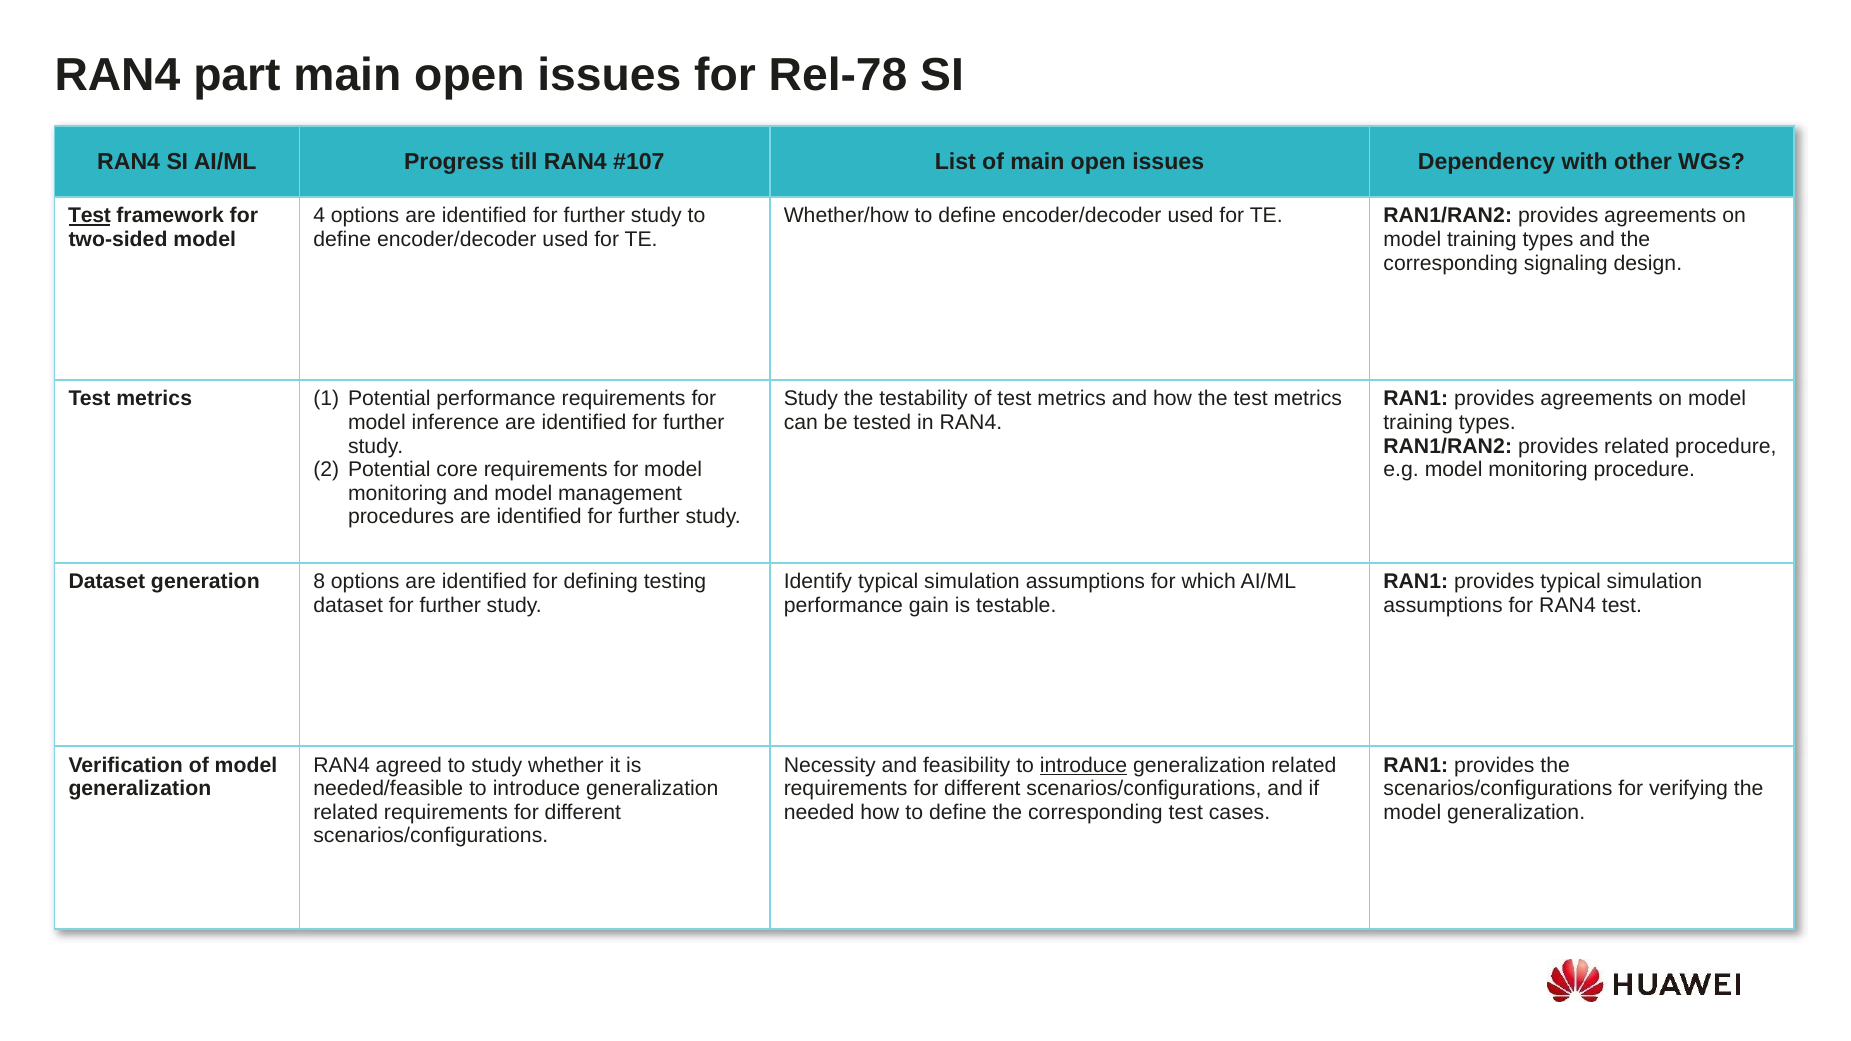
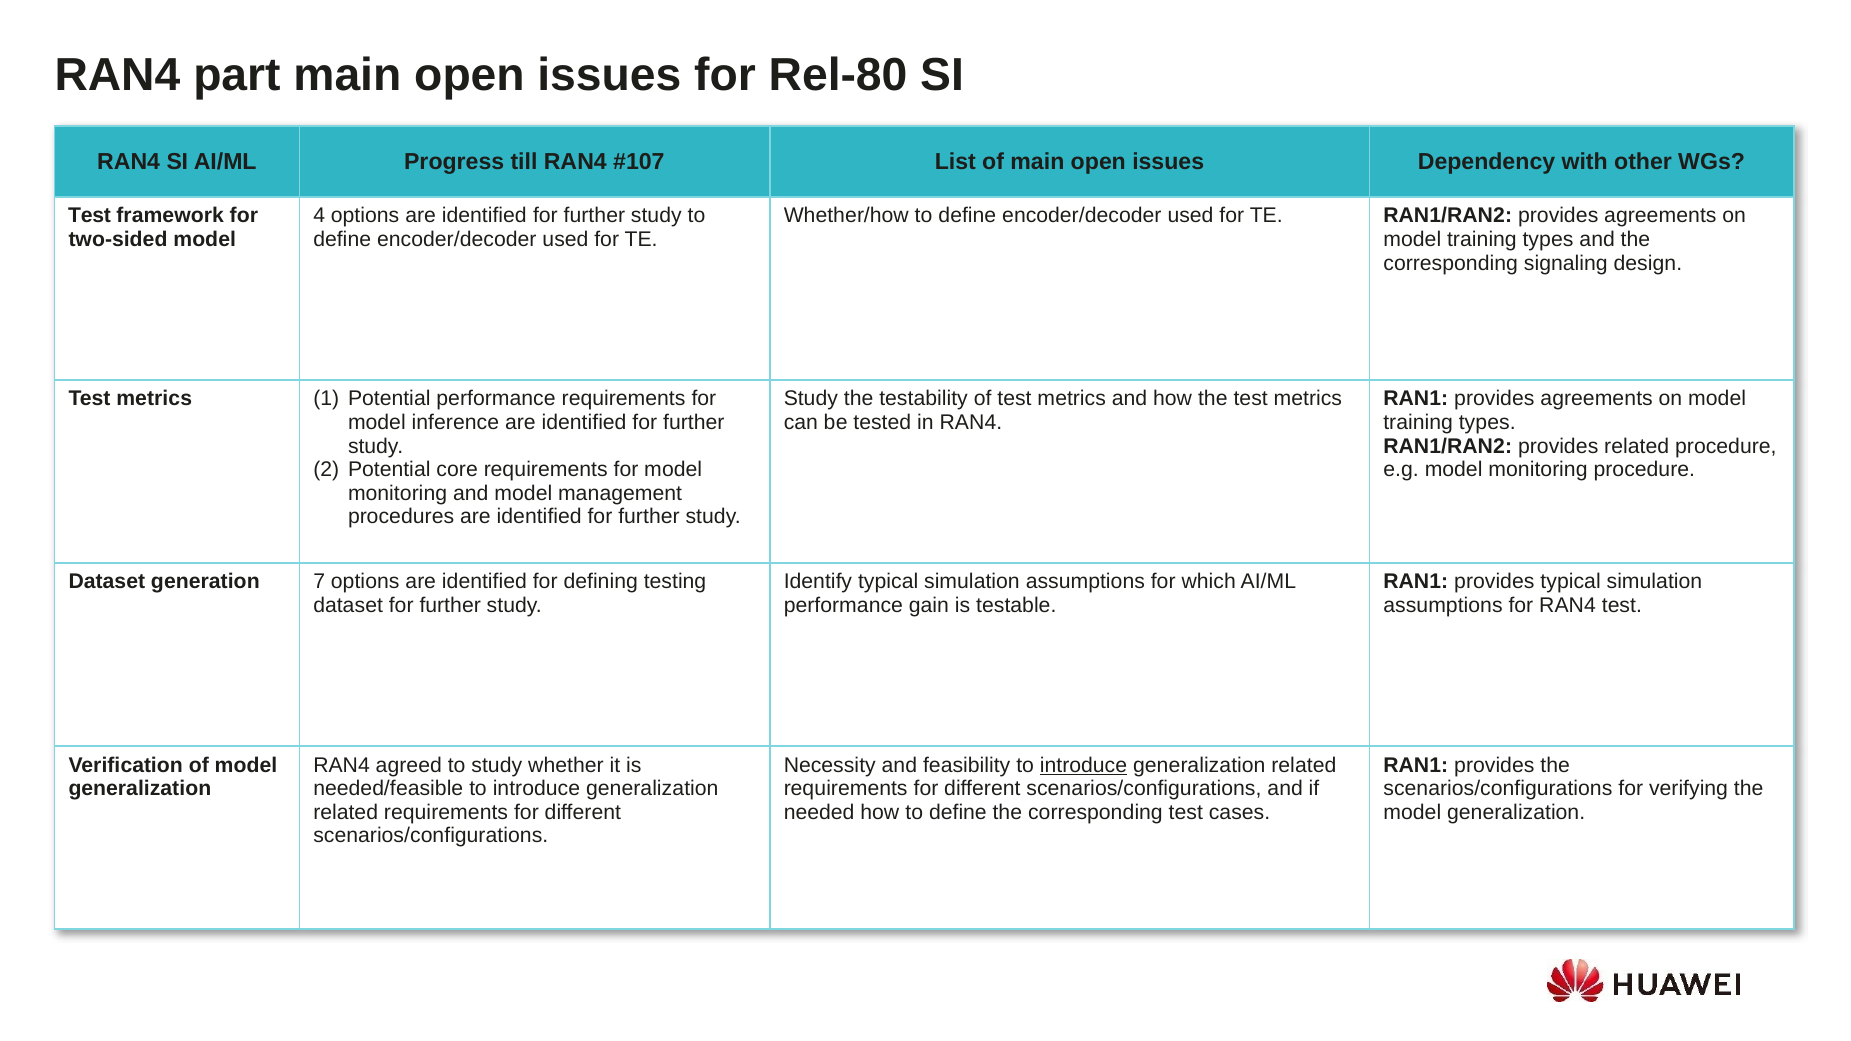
Rel-78: Rel-78 -> Rel-80 (838, 75)
Test underline: present -> none (90, 216)
8: 8 -> 7 (319, 582)
